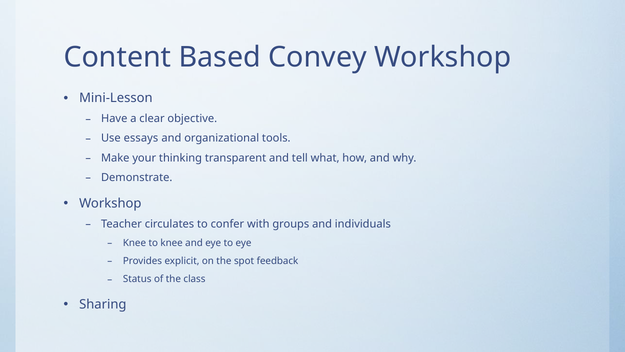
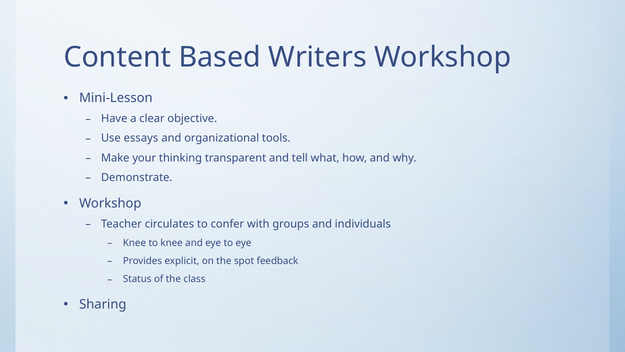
Convey: Convey -> Writers (318, 57)
